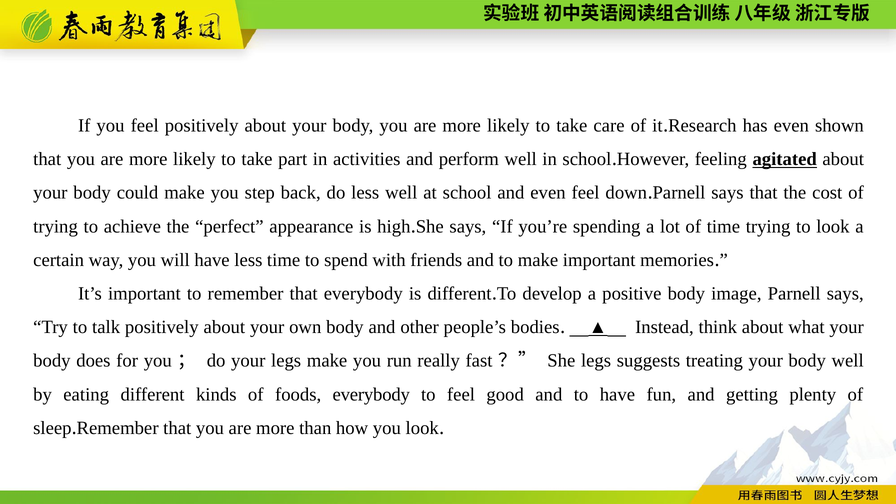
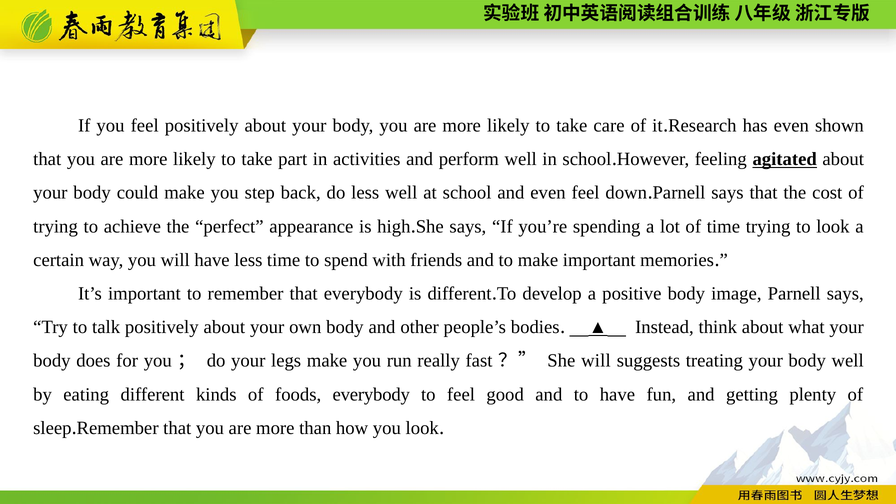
She legs: legs -> will (596, 361)
